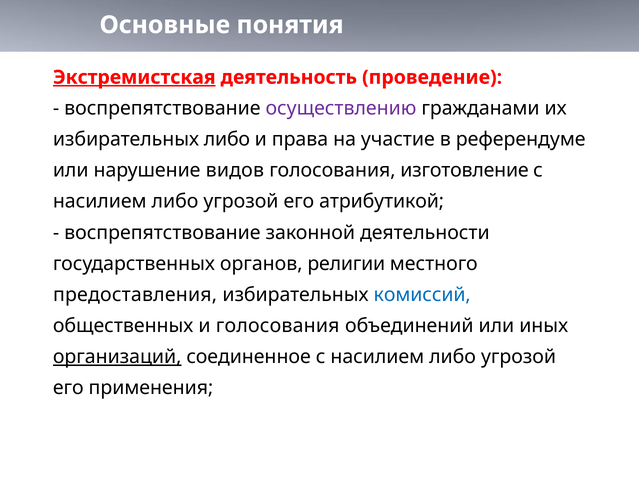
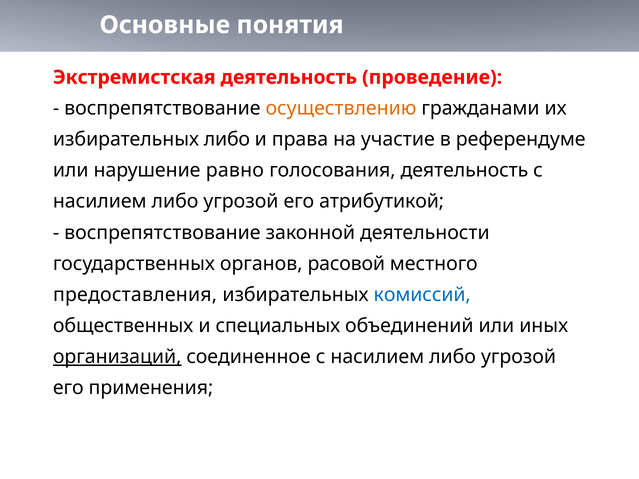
Экстремистская underline: present -> none (134, 77)
осуществлению colour: purple -> orange (341, 108)
видов: видов -> равно (235, 171)
голосования изготовление: изготовление -> деятельность (464, 171)
религии: религии -> расовой (346, 264)
и голосования: голосования -> специальных (278, 326)
